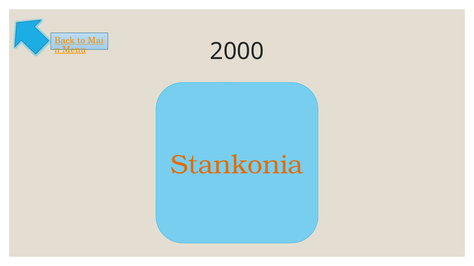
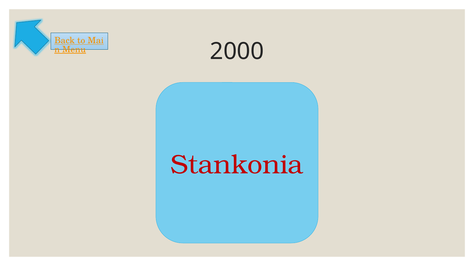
Stankonia colour: orange -> red (237, 165)
